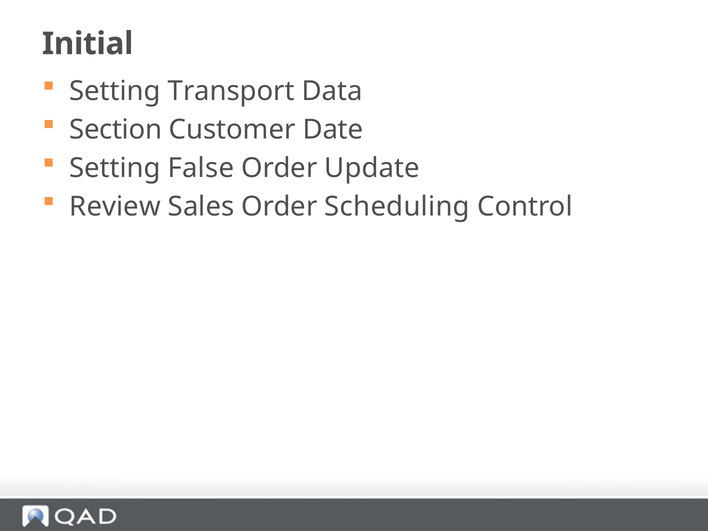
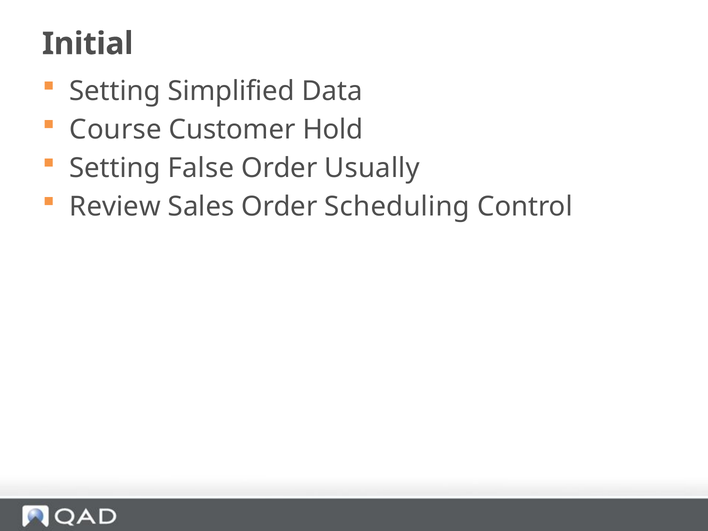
Transport: Transport -> Simplified (231, 91)
Section: Section -> Course (115, 129)
Date: Date -> Hold (333, 129)
Update: Update -> Usually (372, 168)
